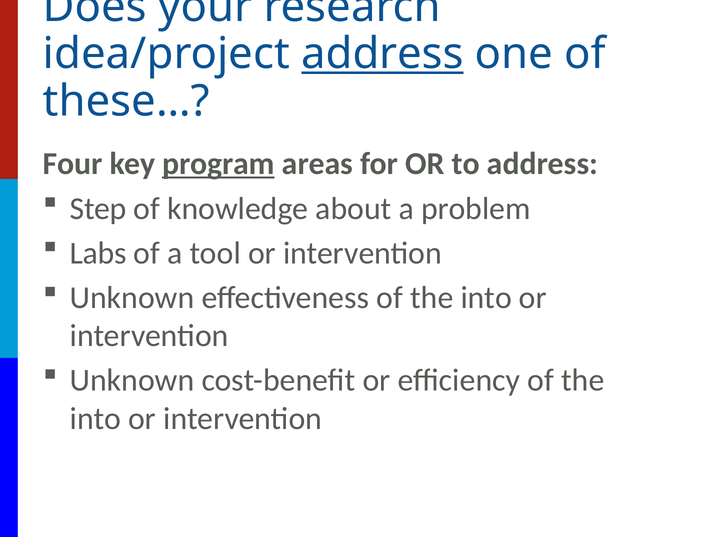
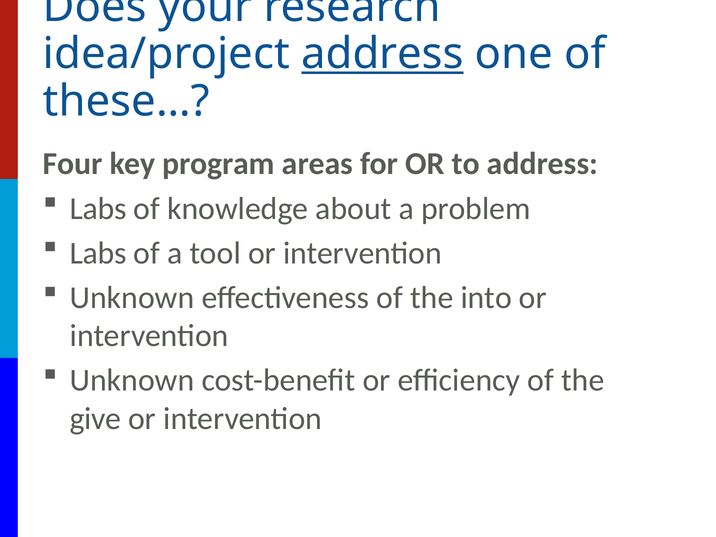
program underline: present -> none (218, 164)
Step: Step -> Labs (98, 208)
into: into -> give (96, 419)
